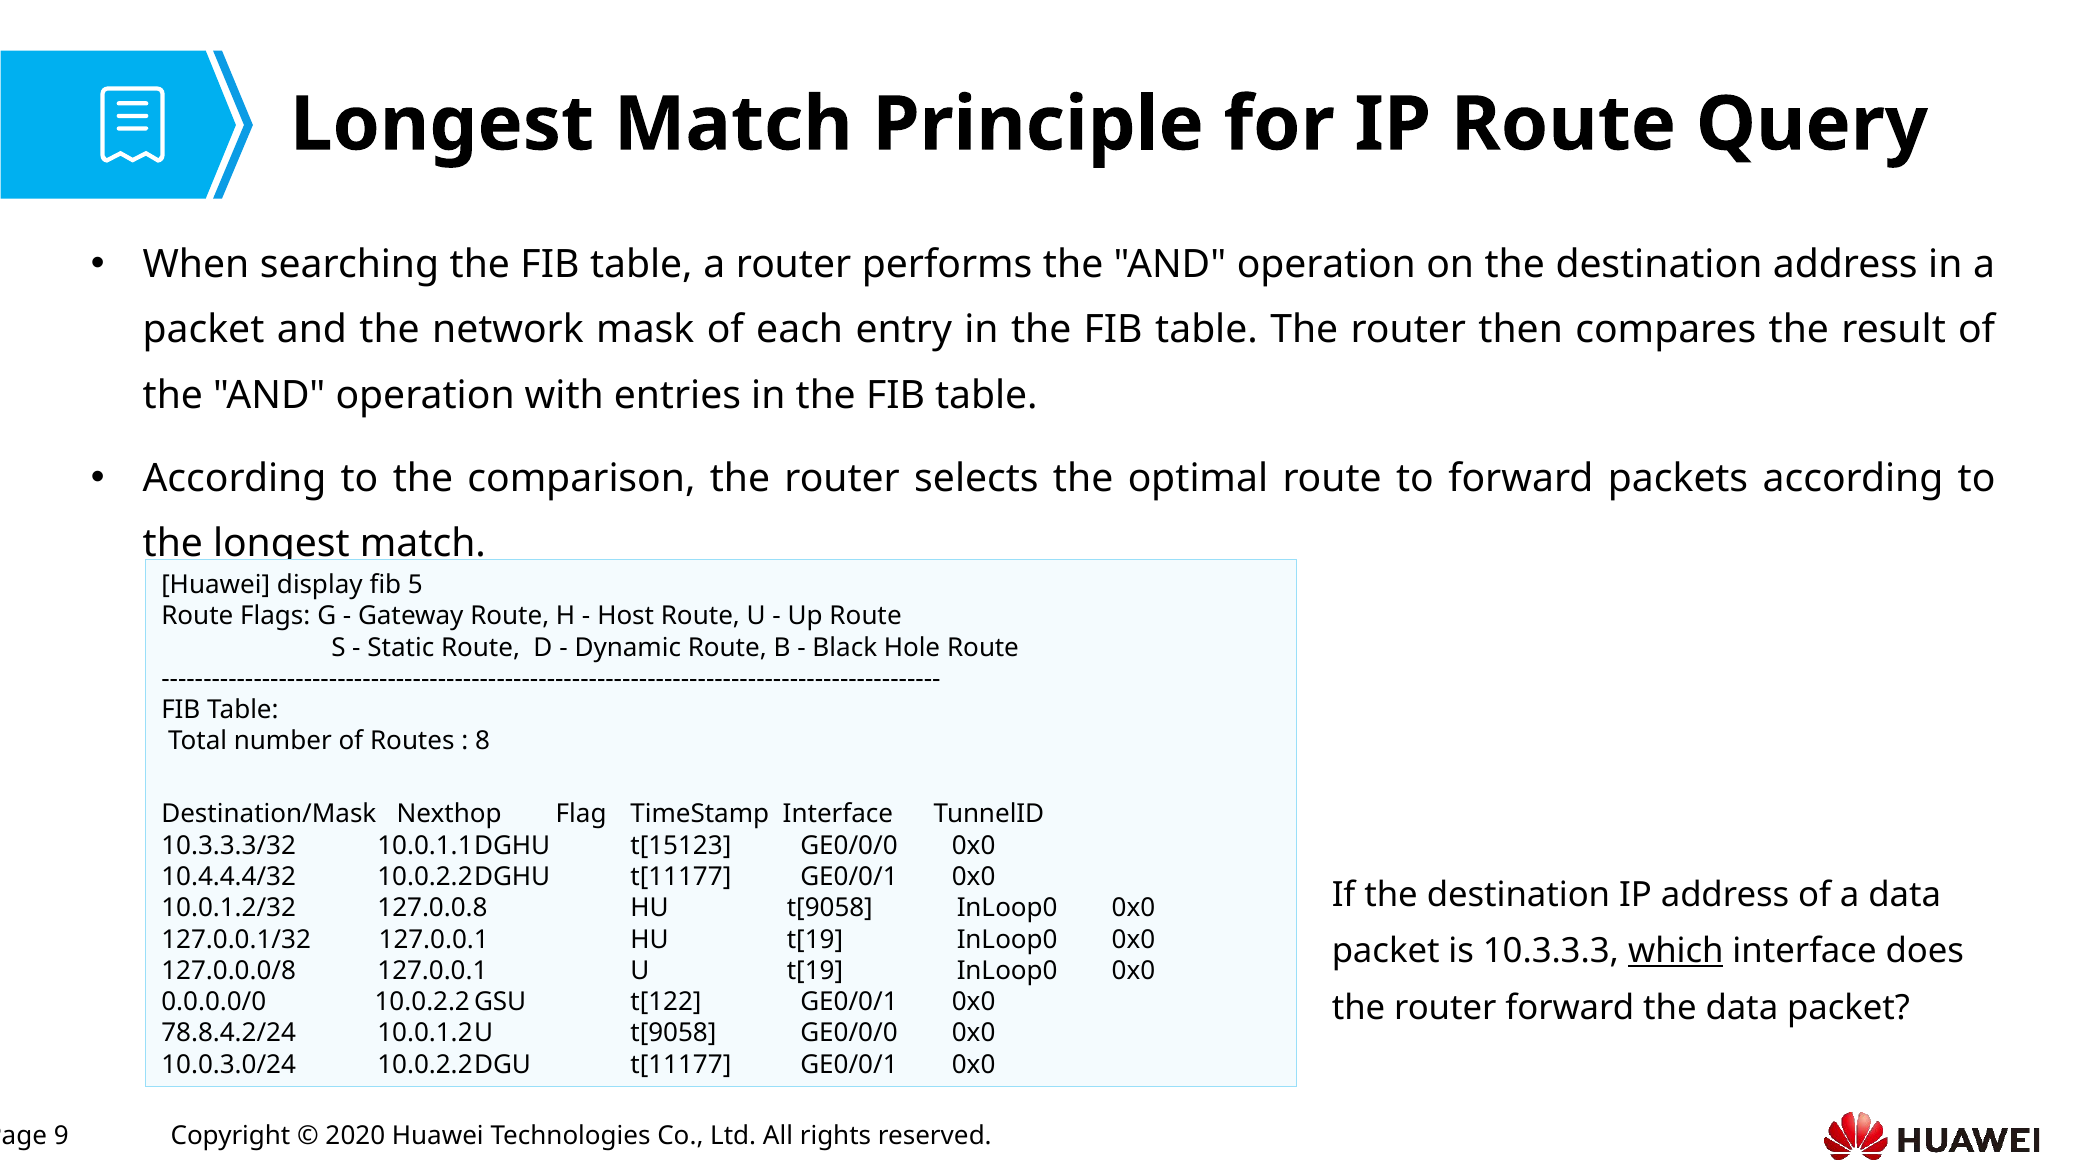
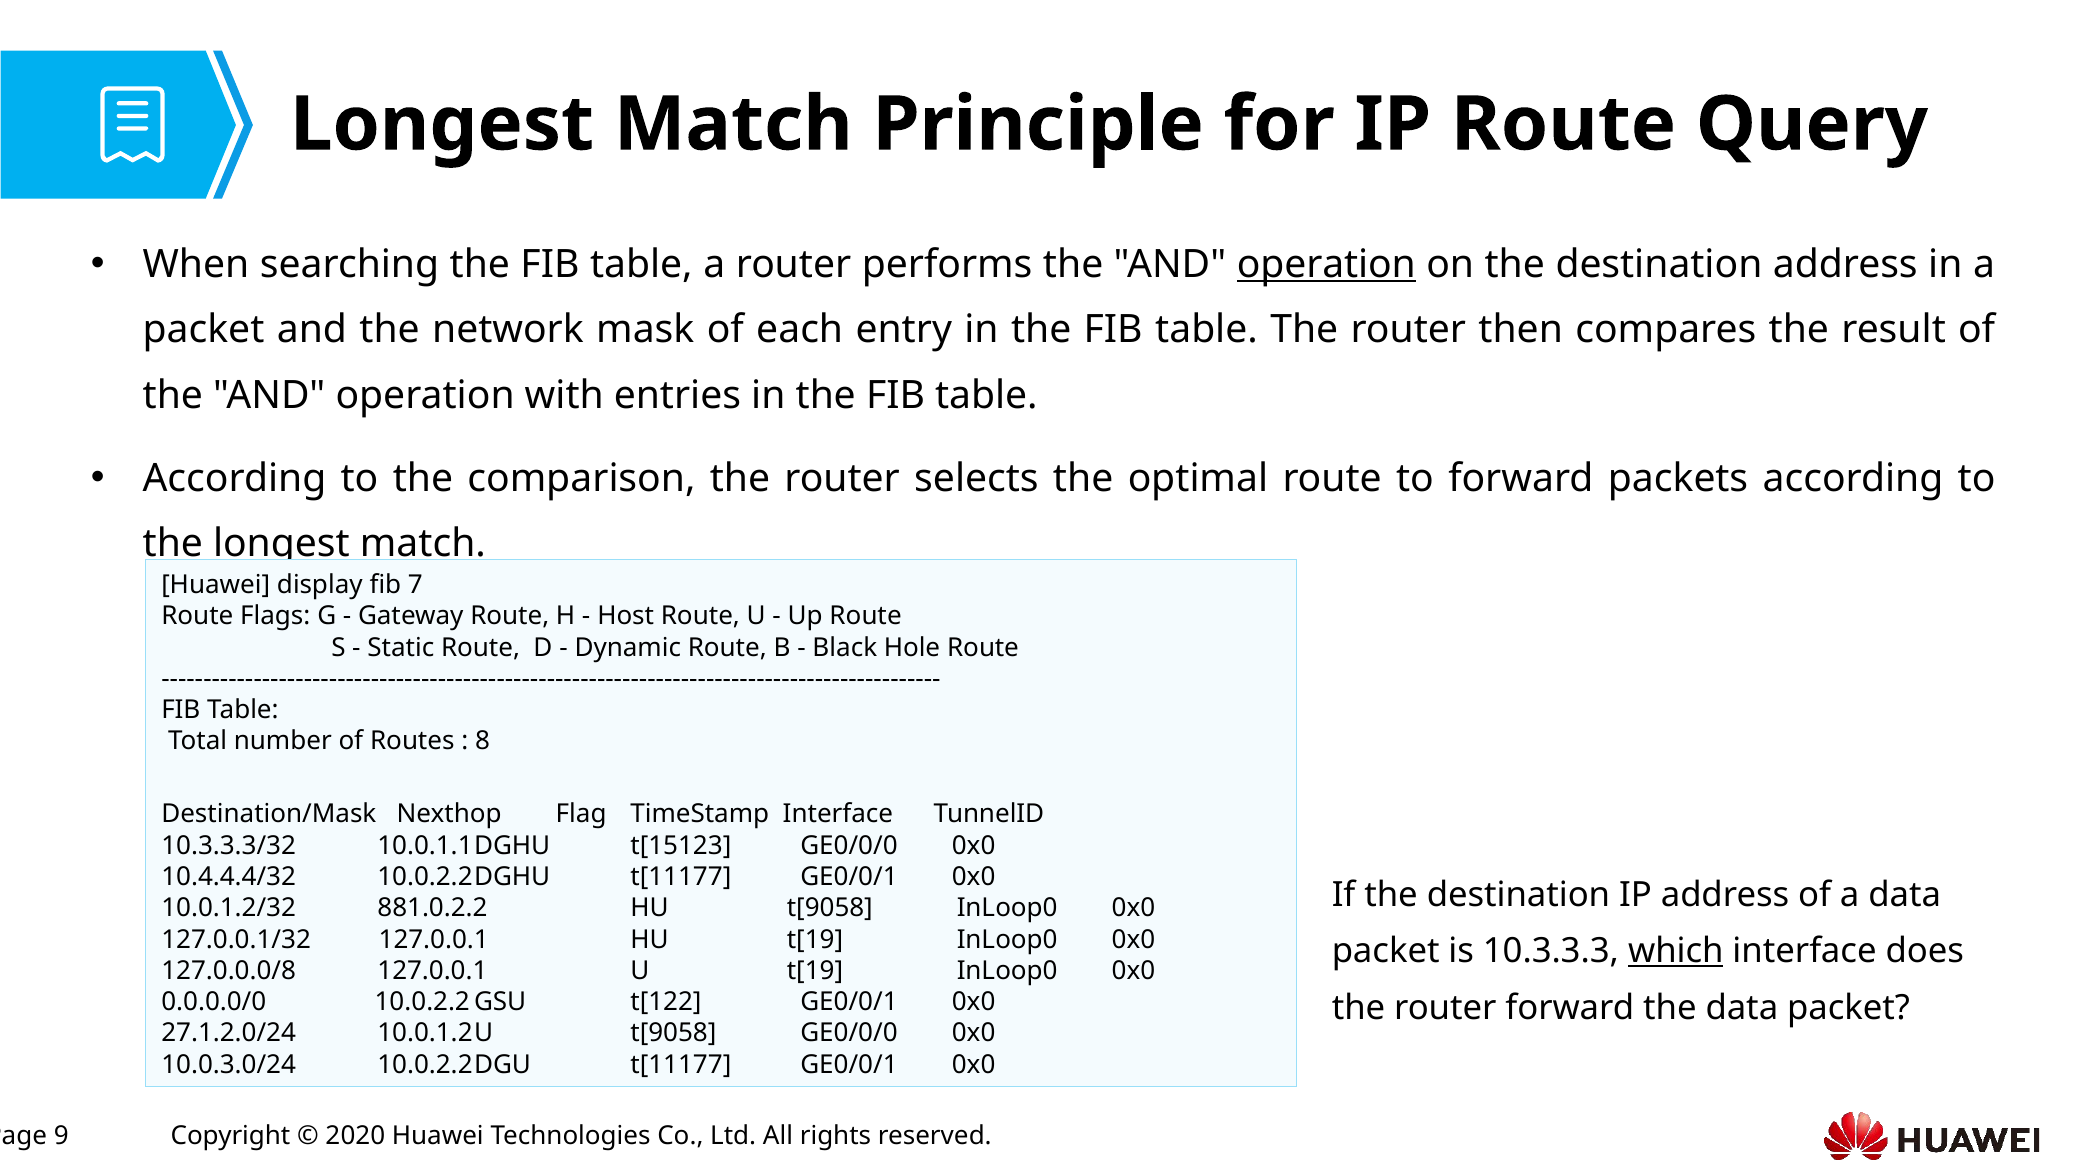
operation underline: none -> present (1326, 264)
5: 5 -> 7 (415, 585)
127.0.0.8: 127.0.0.8 -> 881.0.2.2 (432, 908)
78.8.4.2/24: 78.8.4.2/24 -> 27.1.2.0/24 (229, 1033)
